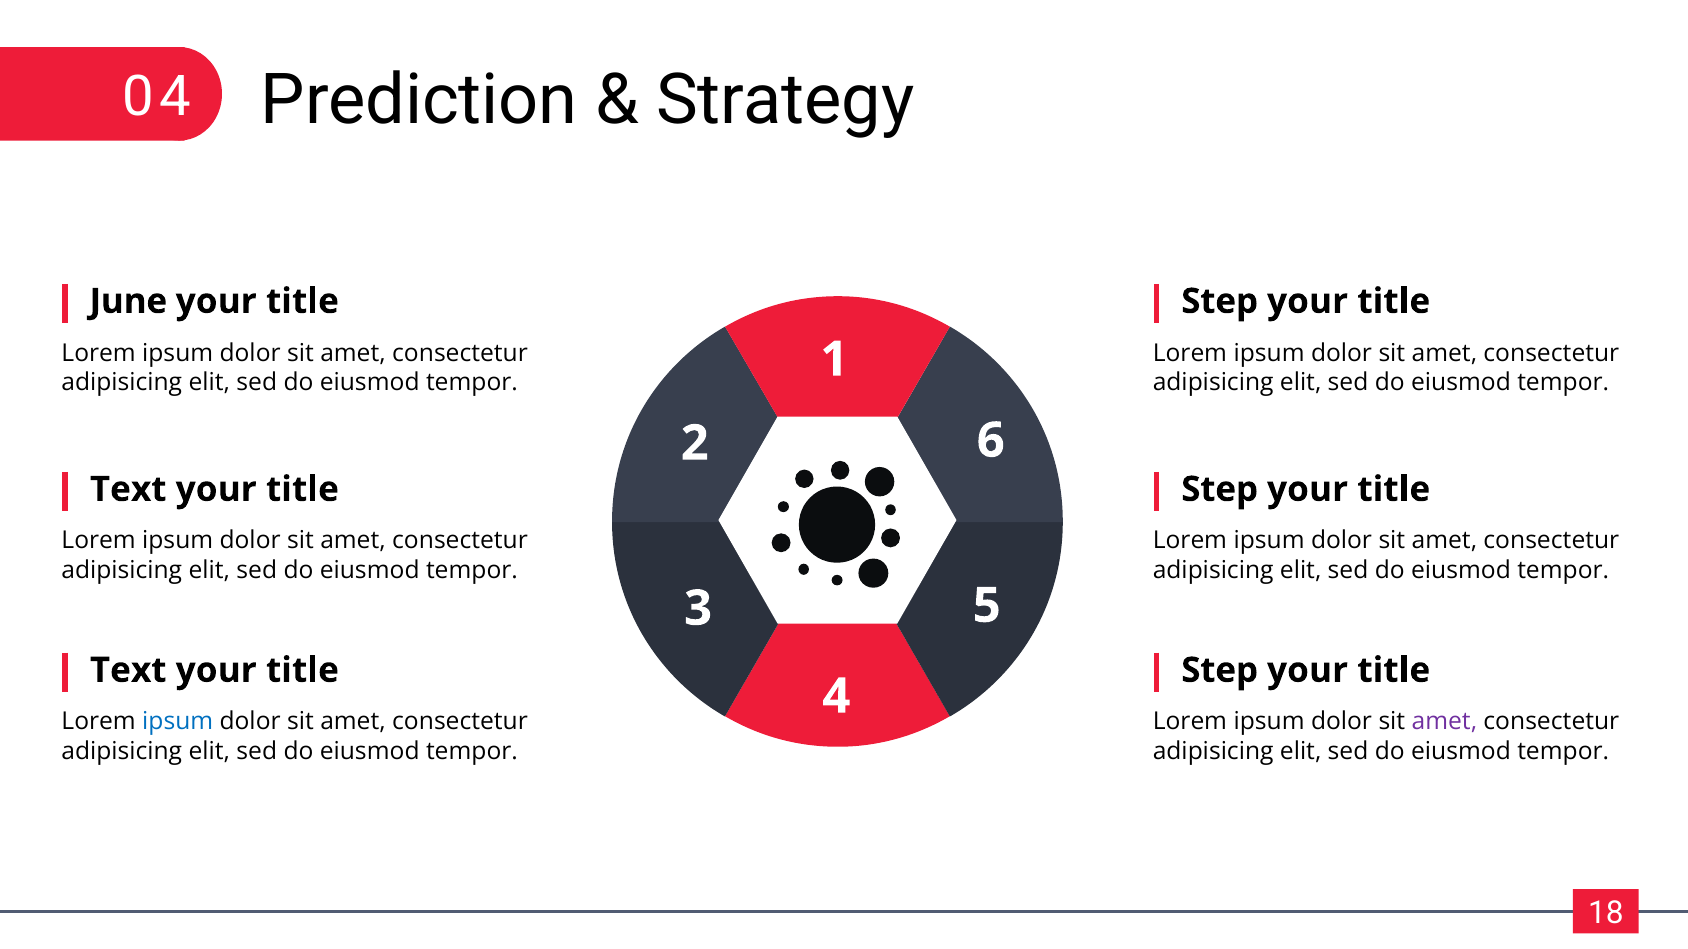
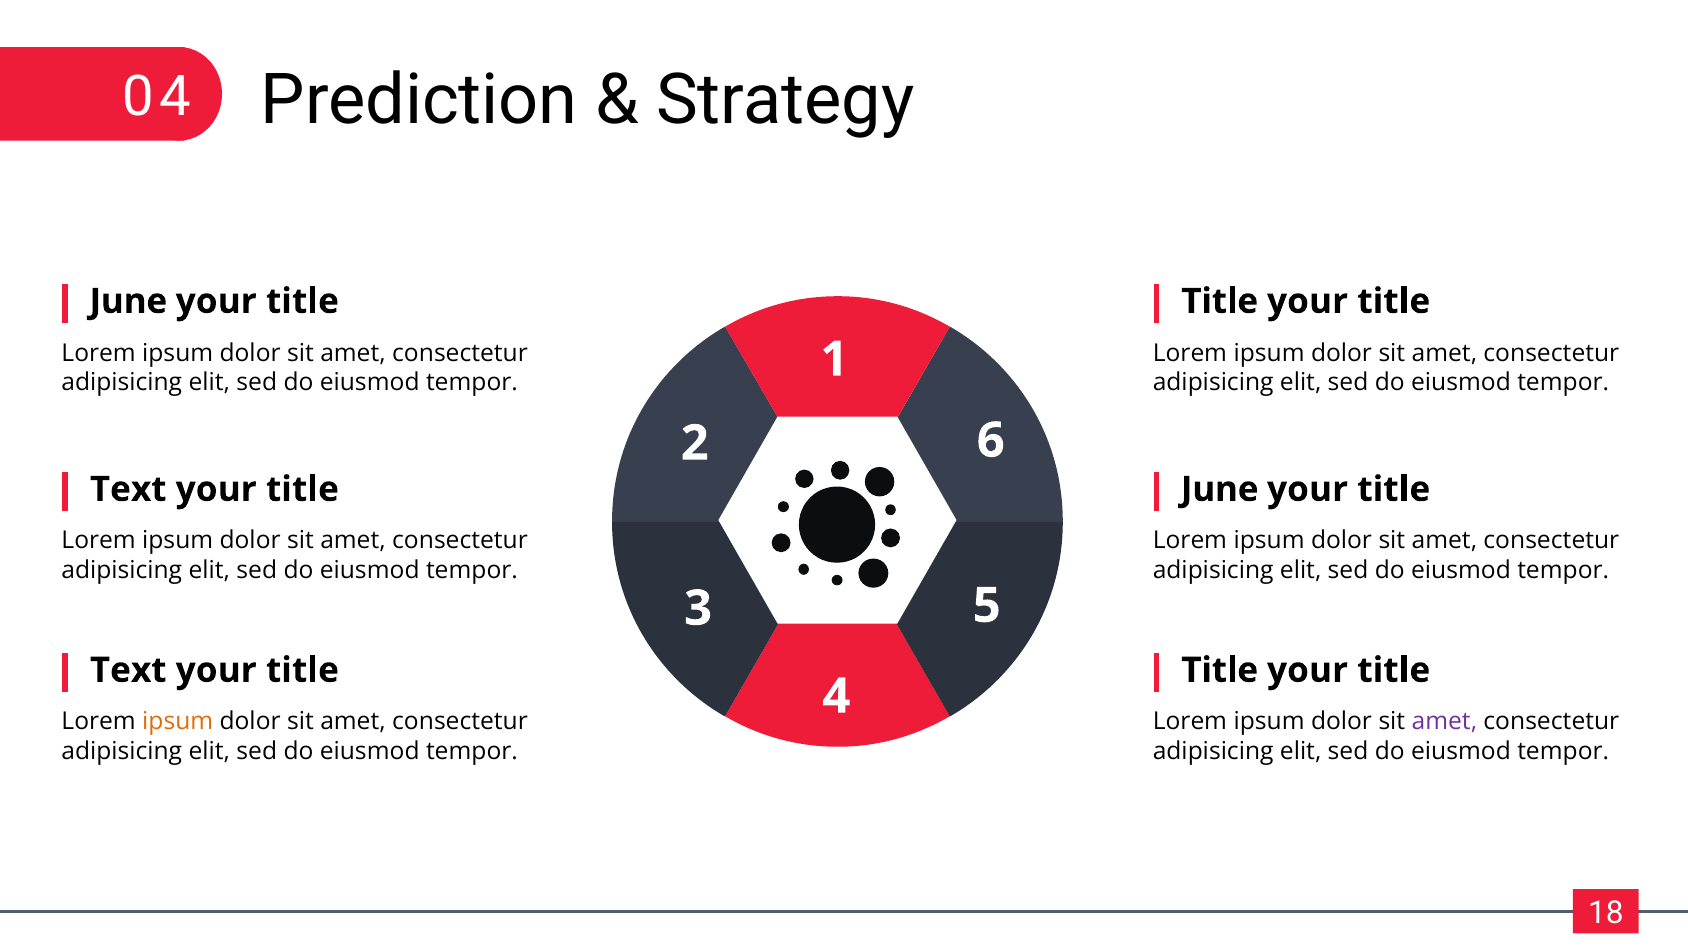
Step: Step -> Title (1220, 301)
Step: Step -> June (1220, 490)
Step: Step -> Title (1220, 671)
ipsum colour: blue -> orange (178, 722)
